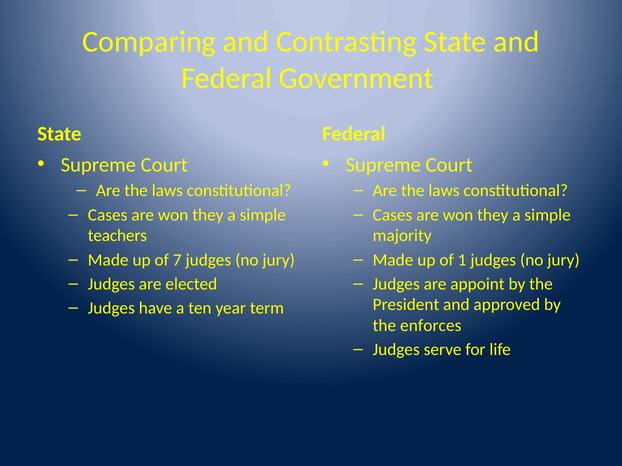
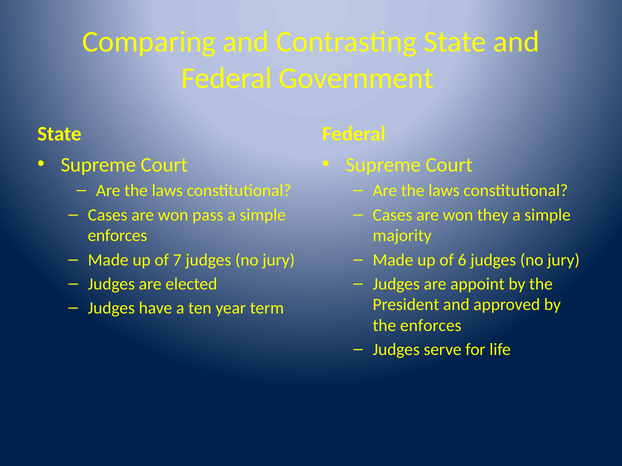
they: they -> pass (208, 215)
teachers: teachers -> enforces (117, 236)
1: 1 -> 6 (462, 260)
